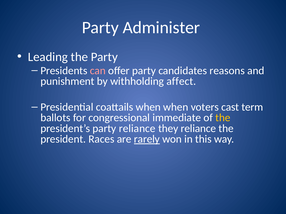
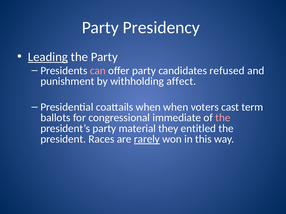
Administer: Administer -> Presidency (161, 28)
Leading underline: none -> present (48, 57)
reasons: reasons -> refused (227, 71)
the colour: yellow -> pink (223, 118)
party reliance: reliance -> material (137, 129)
they reliance: reliance -> entitled (198, 129)
